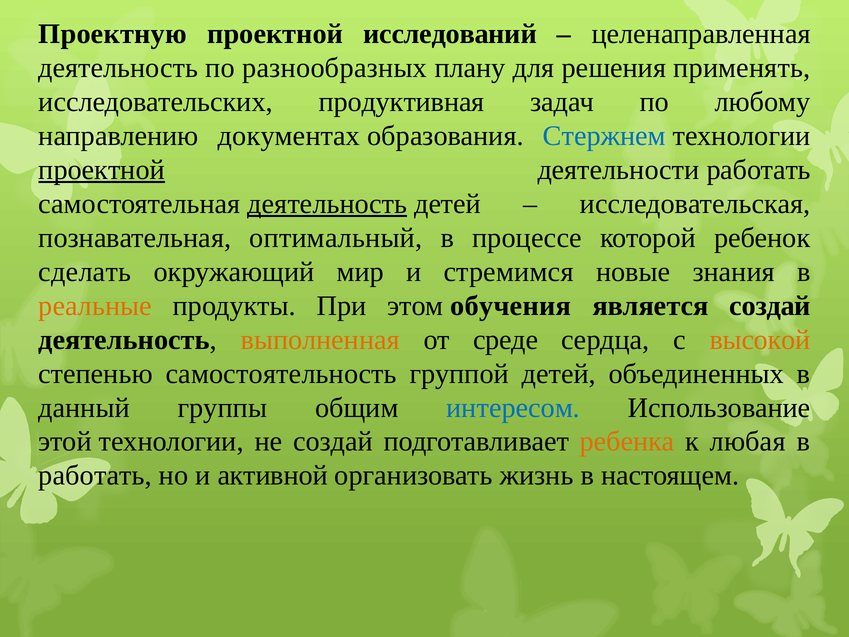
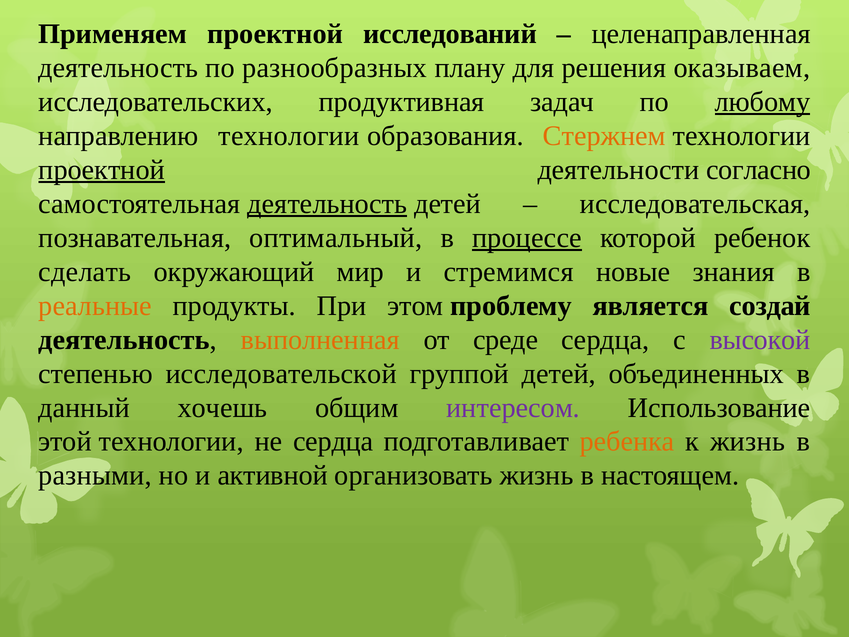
Проектную: Проектную -> Применяем (113, 34)
применять: применять -> оказываем (742, 68)
любому underline: none -> present (763, 102)
направлению документах: документах -> технологии (289, 136)
Стержнем colour: blue -> orange (604, 136)
деятельности работать: работать -> согласно (759, 170)
процессе underline: none -> present (527, 238)
обучения: обучения -> проблему (511, 306)
высокой colour: orange -> purple (760, 340)
самостоятельность: самостоятельность -> исследовательской (281, 374)
группы: группы -> хочешь (222, 408)
интересом colour: blue -> purple (513, 408)
не создай: создай -> сердца (333, 441)
к любая: любая -> жизнь (748, 441)
работать: работать -> разными (95, 475)
